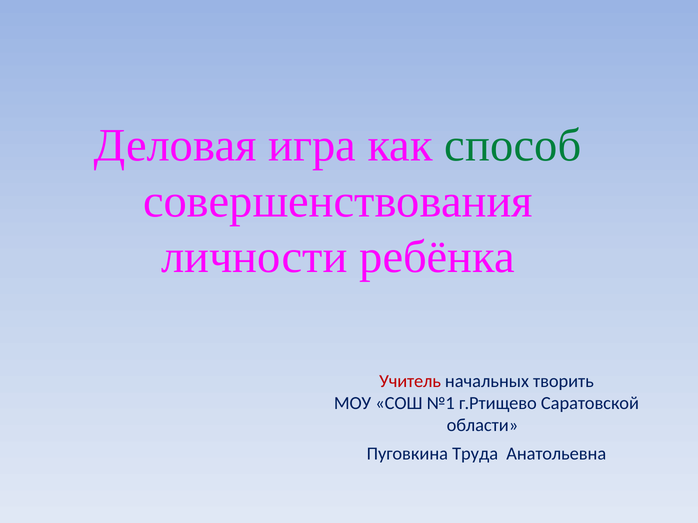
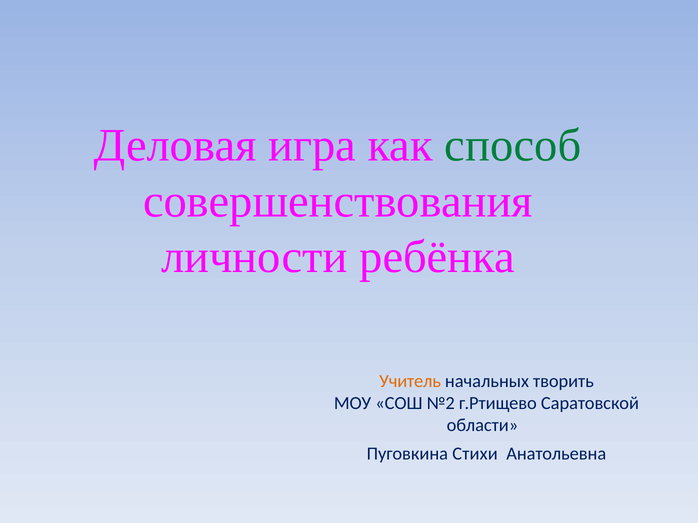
Учитель colour: red -> orange (410, 381)
№1: №1 -> №2 (441, 404)
Труда: Труда -> Стихи (475, 454)
